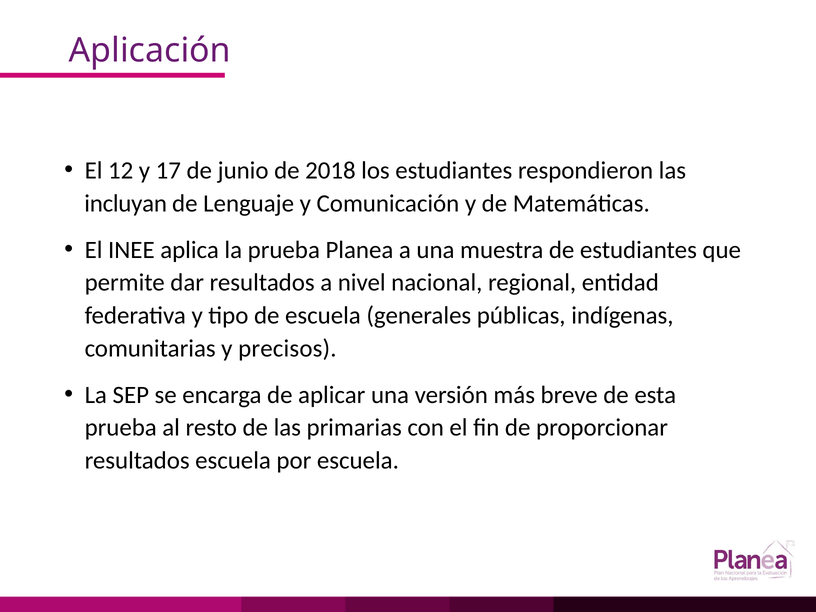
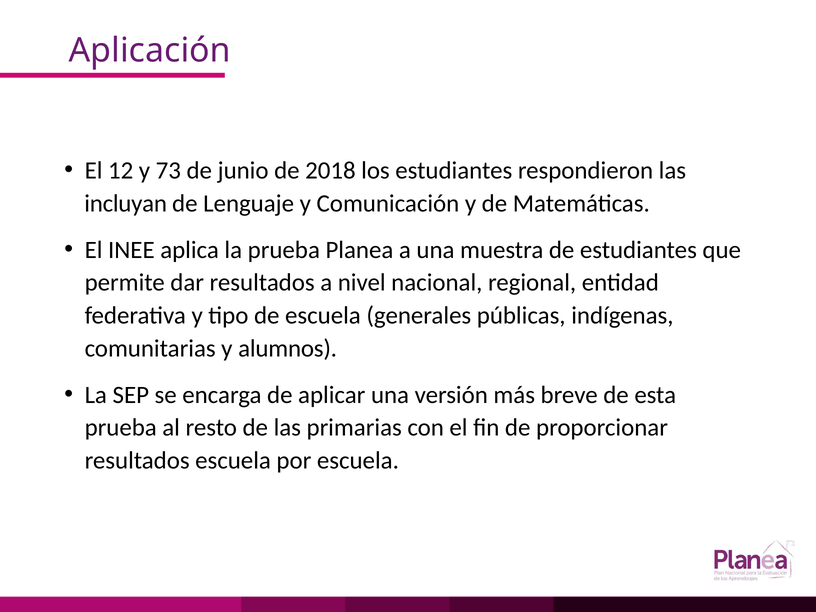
17: 17 -> 73 (168, 171)
precisos: precisos -> alumnos (288, 348)
